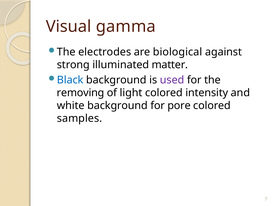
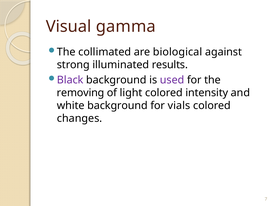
electrodes: electrodes -> collimated (105, 52)
matter: matter -> results (170, 65)
Black colour: blue -> purple (70, 80)
pore: pore -> vials (179, 106)
samples: samples -> changes (80, 119)
